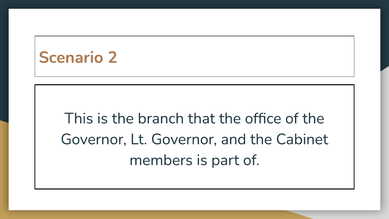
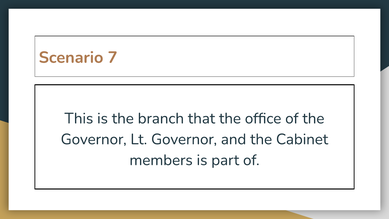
2: 2 -> 7 (113, 57)
